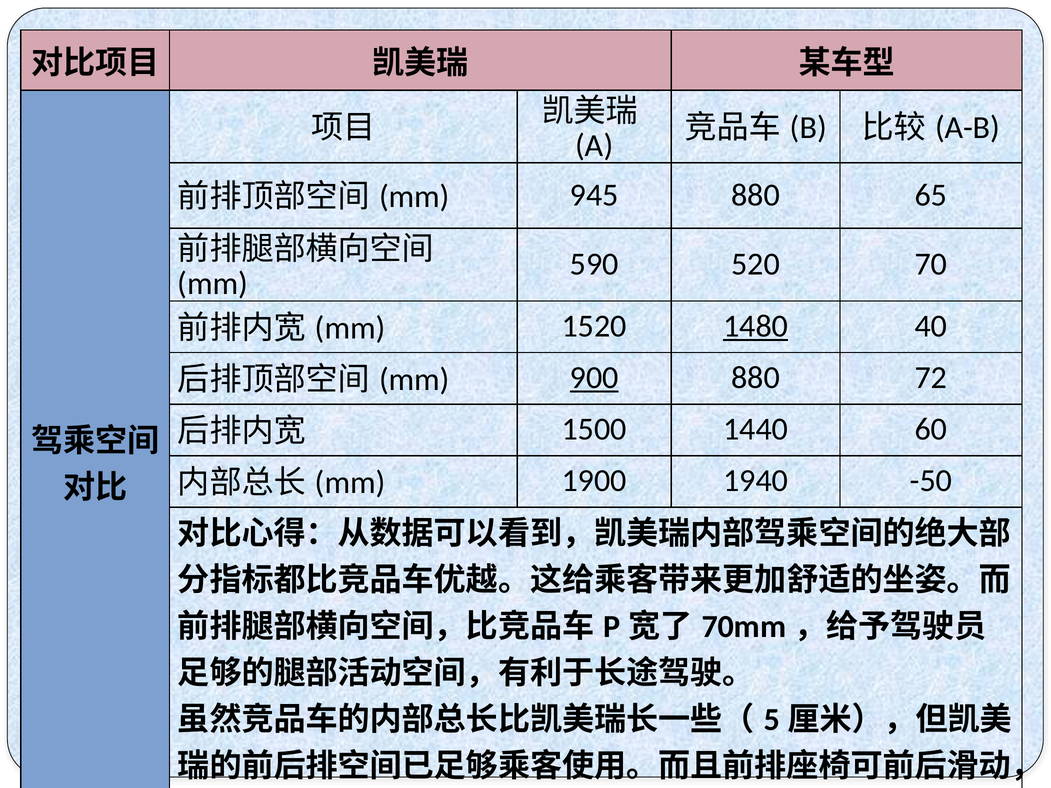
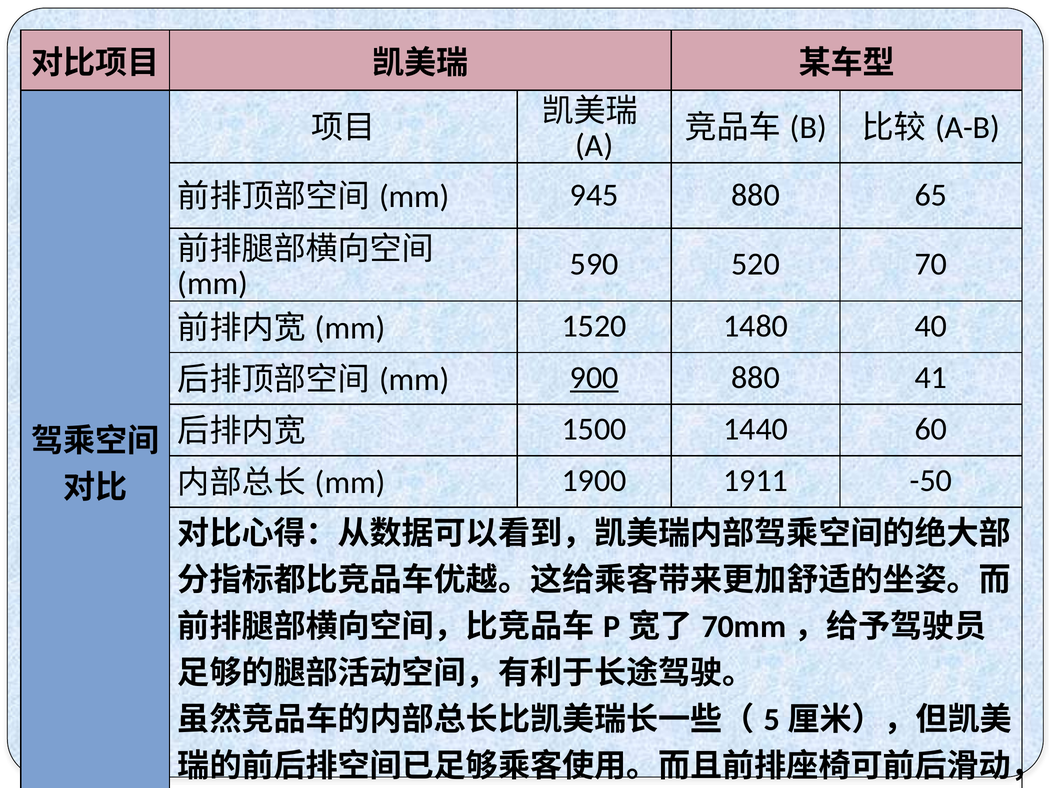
1480 underline: present -> none (756, 326)
72: 72 -> 41 (931, 378)
1940: 1940 -> 1911 (756, 481)
